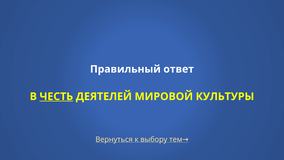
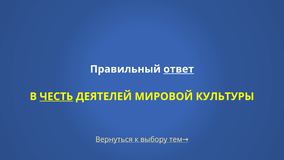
ответ underline: none -> present (179, 69)
